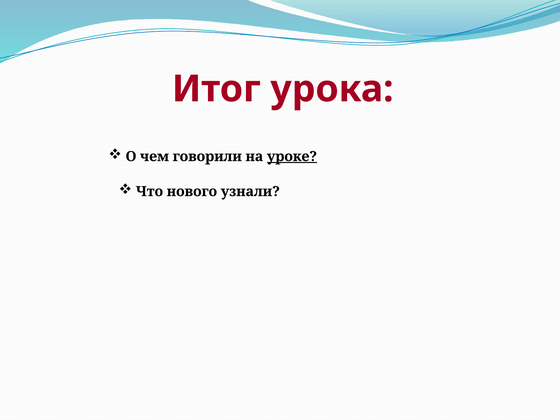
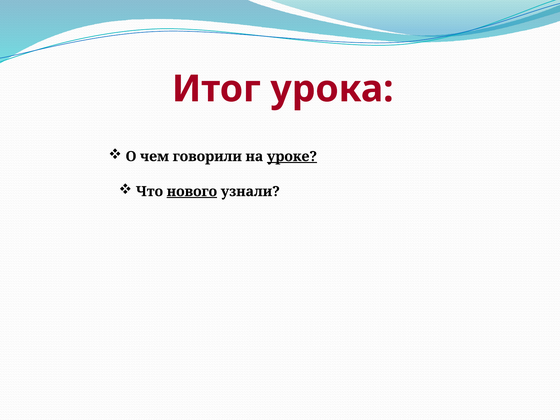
нового underline: none -> present (192, 191)
